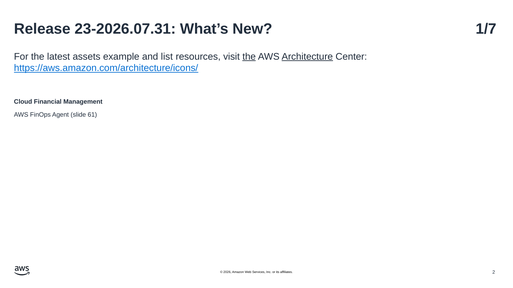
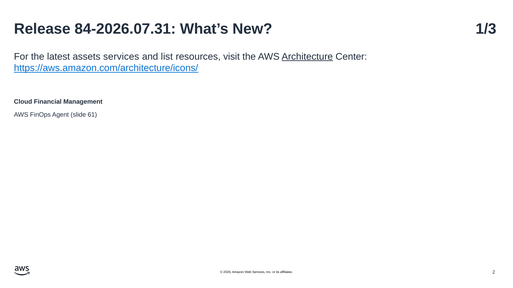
23-2026.07.31: 23-2026.07.31 -> 84-2026.07.31 (125, 29)
1/7: 1/7 -> 1/3 (486, 29)
assets example: example -> services (121, 57)
the underline: present -> none (249, 57)
